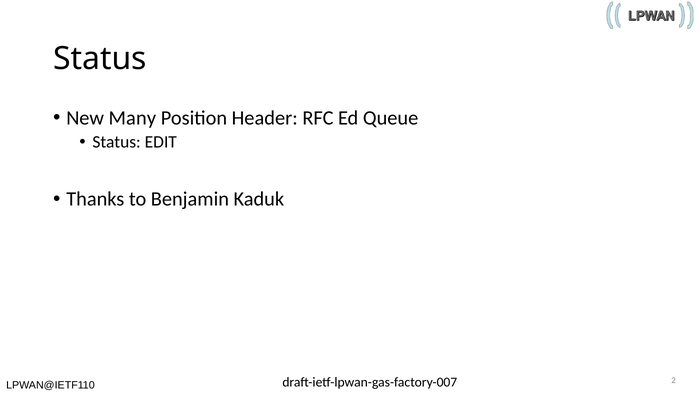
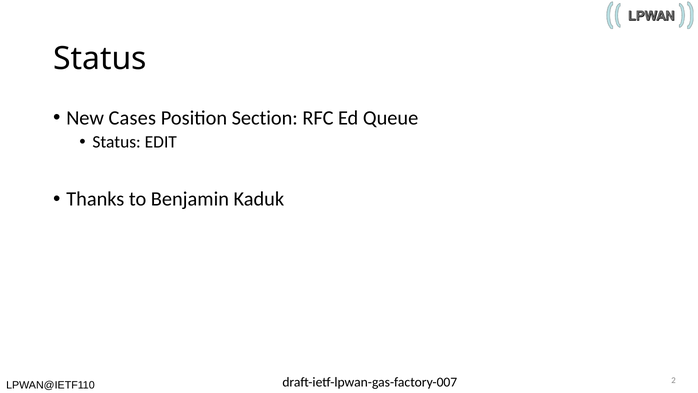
Many: Many -> Cases (132, 118)
Header: Header -> Section (265, 118)
